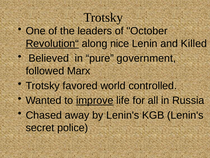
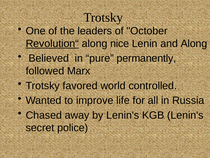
and Killed: Killed -> Along (194, 43)
government: government -> permanently (146, 58)
improve underline: present -> none (95, 100)
